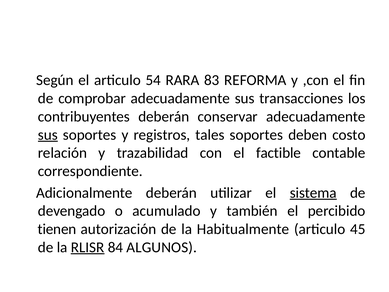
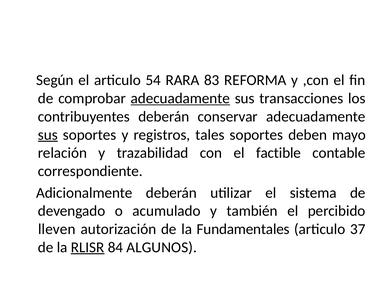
adecuadamente underline: none -> present (180, 98)
costo: costo -> mayo (349, 135)
sistema underline: present -> none (313, 193)
tienen: tienen -> lleven (57, 229)
Habitualmente: Habitualmente -> Fundamentales (243, 229)
45: 45 -> 37 (358, 229)
